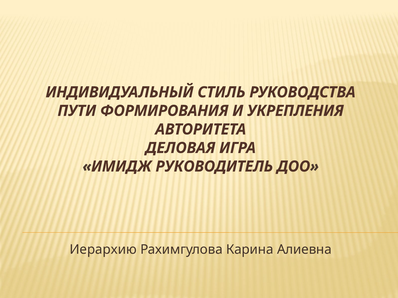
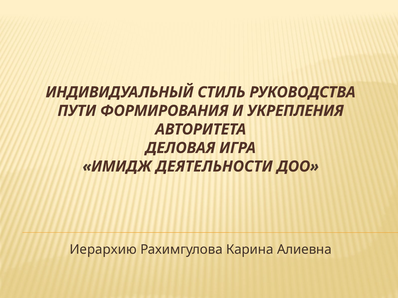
РУКОВОДИТЕЛЬ: РУКОВОДИТЕЛЬ -> ДЕЯТЕЛЬНОСТИ (214, 167)
